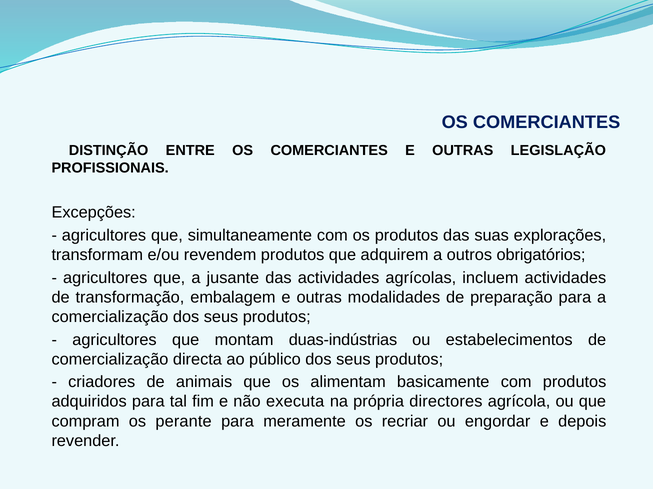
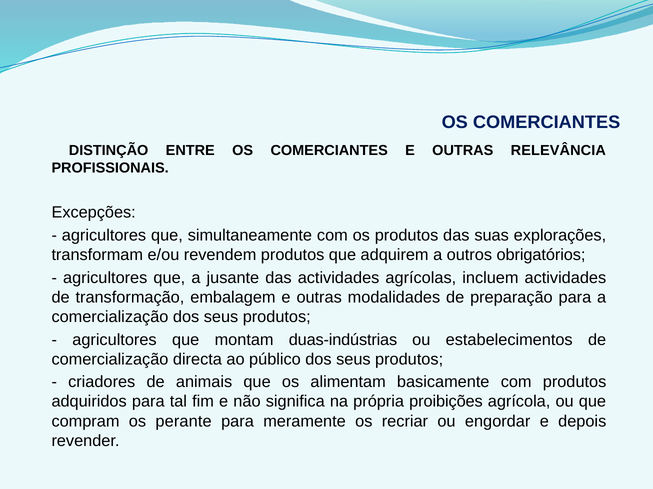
LEGISLAÇÃO: LEGISLAÇÃO -> RELEVÂNCIA (558, 151)
executa: executa -> significa (295, 402)
directores: directores -> proibições (446, 402)
